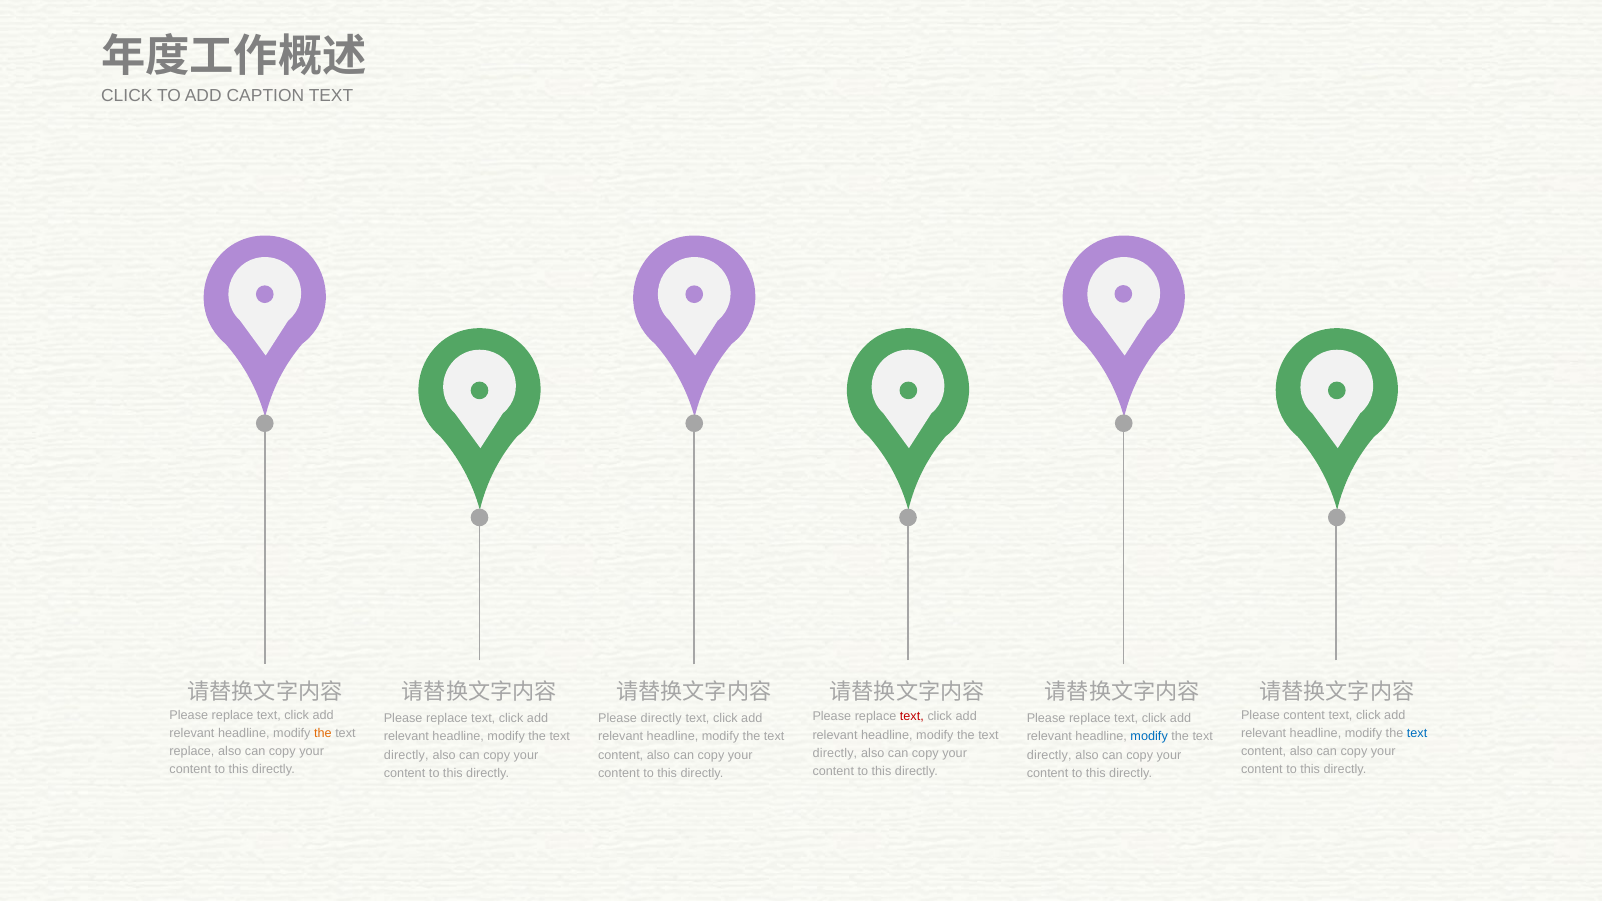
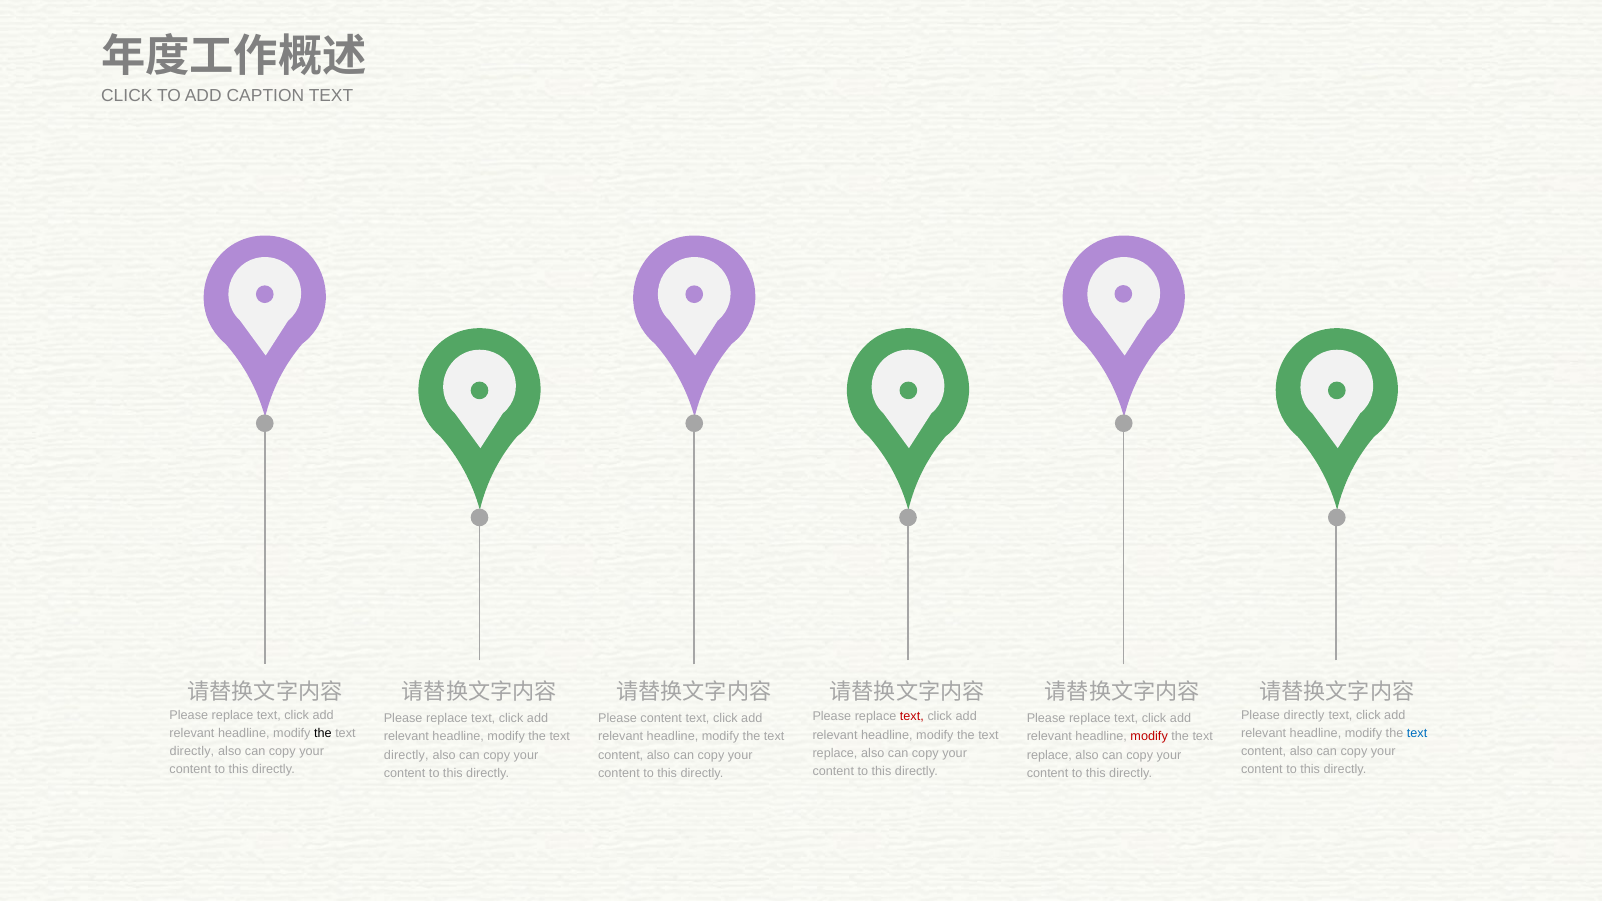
Please content: content -> directly (1304, 715)
Please directly: directly -> content (661, 719)
the colour: orange -> black (323, 733)
modify colour: blue -> red (1149, 737)
replace: replace -> directly (192, 751)
directly: directly -> replace (835, 753)
directly: directly -> replace (1049, 755)
